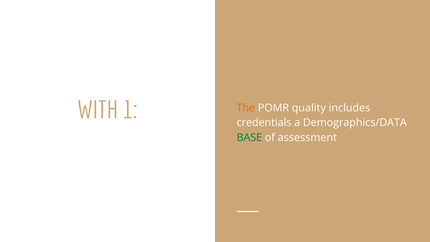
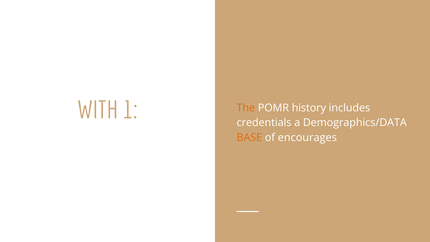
quality: quality -> history (309, 108)
BASE colour: green -> orange (249, 137)
assessment: assessment -> encourages (307, 137)
